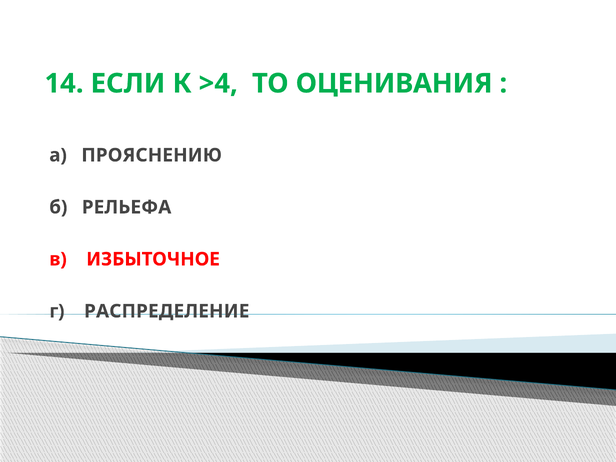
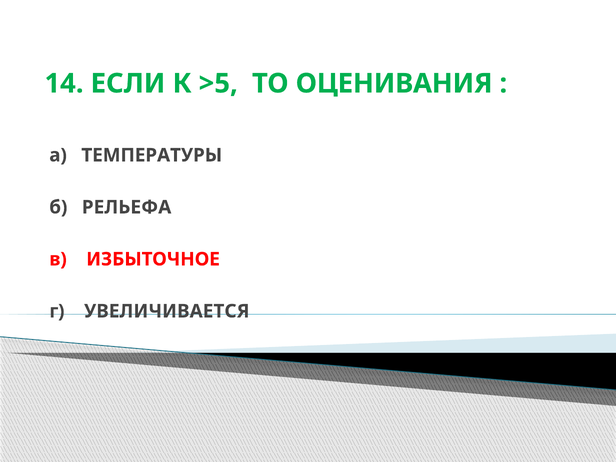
>4: >4 -> >5 (218, 83)
ПРОЯСНЕНИЮ: ПРОЯСНЕНИЮ -> ТЕМПЕРАТУРЫ (152, 155)
РАСПРЕДЕЛЕНИЕ: РАСПРЕДЕЛЕНИЕ -> УВЕЛИЧИВАЕТСЯ (167, 311)
